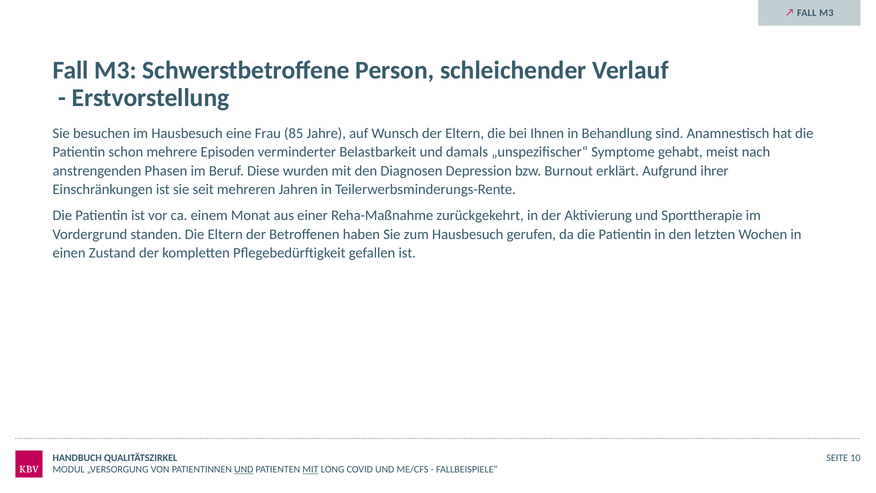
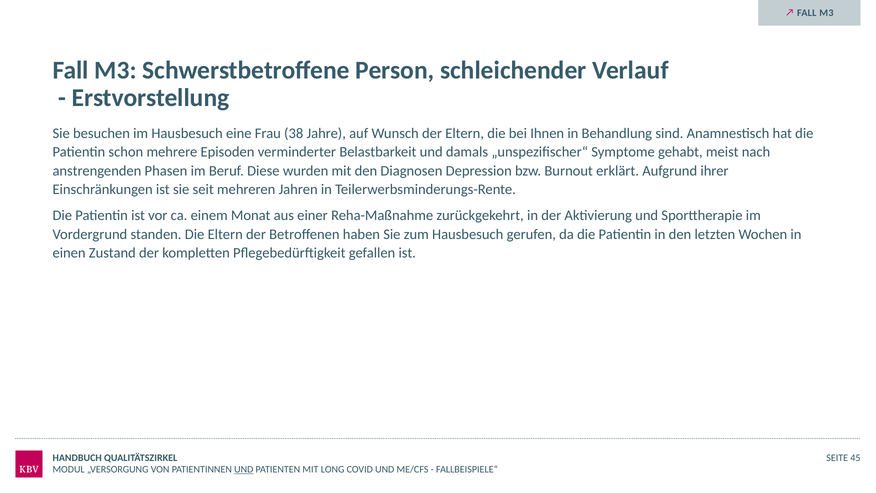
85: 85 -> 38 (294, 133)
10: 10 -> 45 (855, 458)
MIT underline: present -> none (310, 469)
